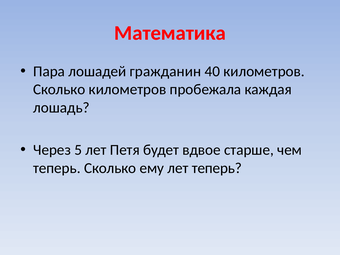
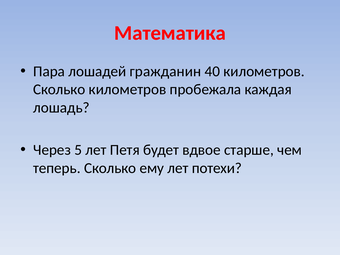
лет теперь: теперь -> потехи (217, 168)
